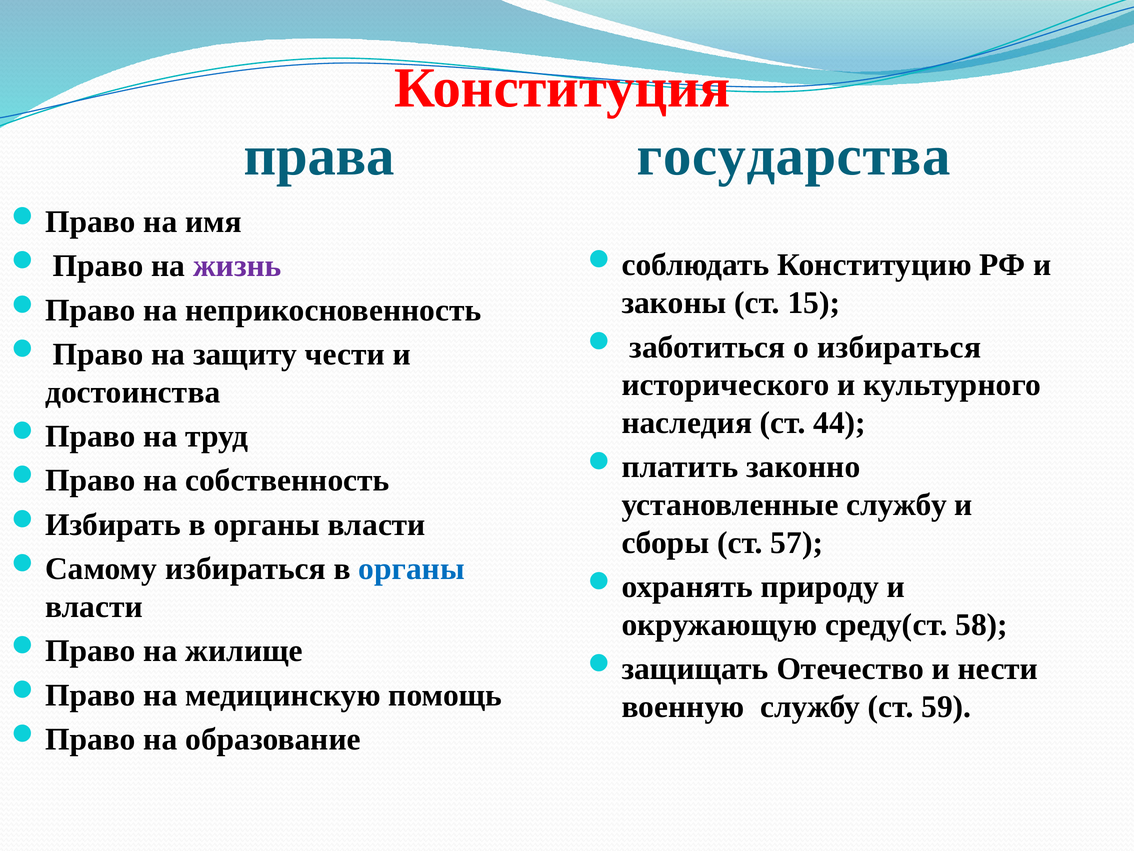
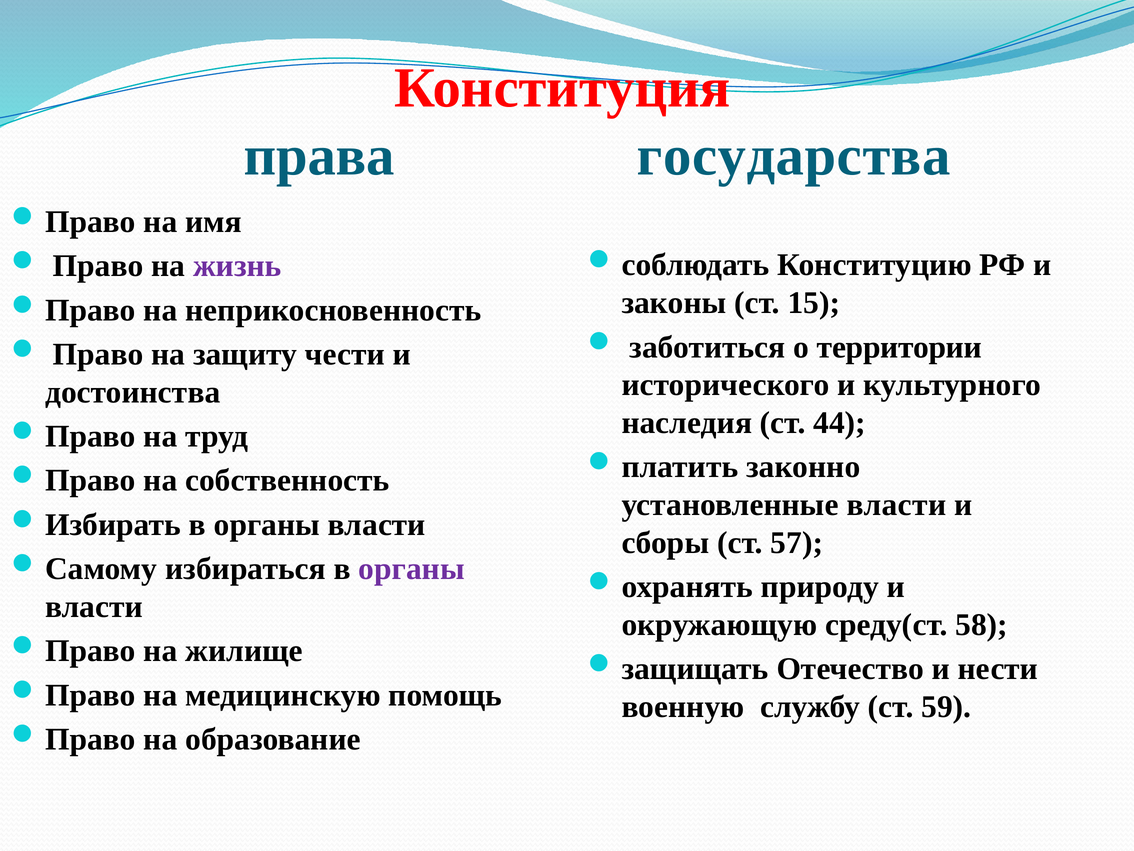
о избираться: избираться -> территории (899, 347)
установленные службу: службу -> власти (896, 505)
органы colour: blue -> purple (412, 569)
